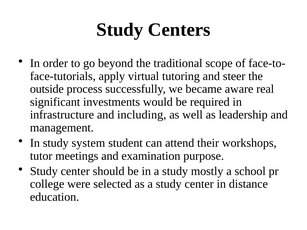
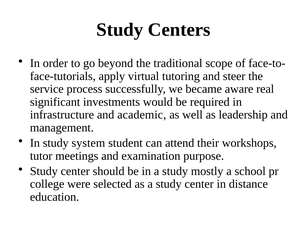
outside: outside -> service (47, 89)
including: including -> academic (142, 115)
